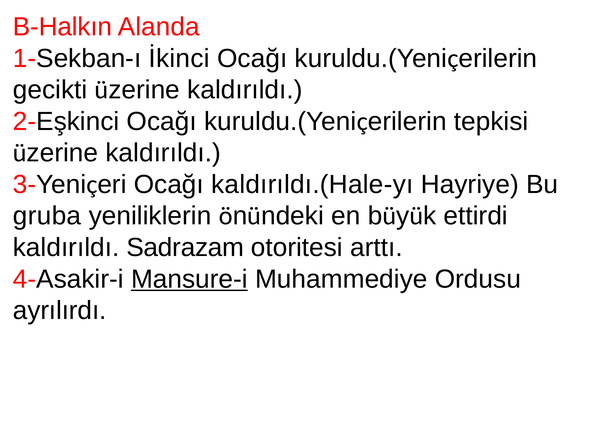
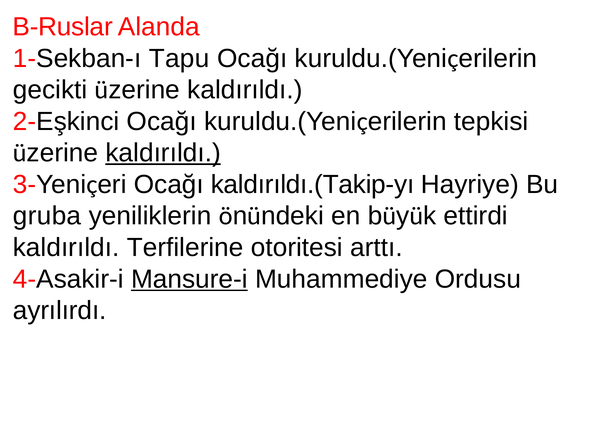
B-Halkın: B-Halkın -> B-Ruslar (63, 27)
İkinci: İkinci -> Tapu (179, 58)
kaldırıldı underline: none -> present (163, 153)
kaldırıldı.(Hale-yı: kaldırıldı.(Hale-yı -> kaldırıldı.(Takip-yı (313, 185)
Sadrazam: Sadrazam -> Terfilerine (185, 248)
